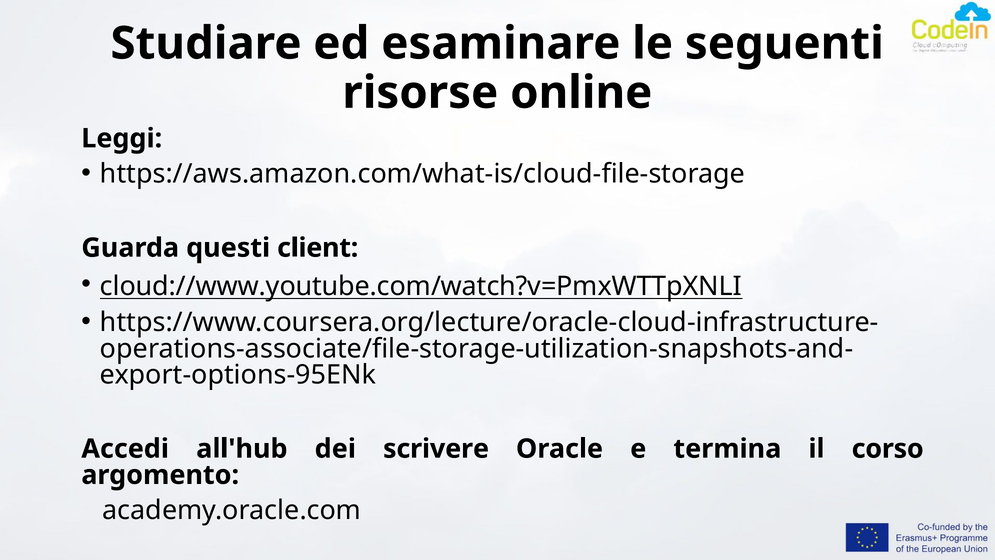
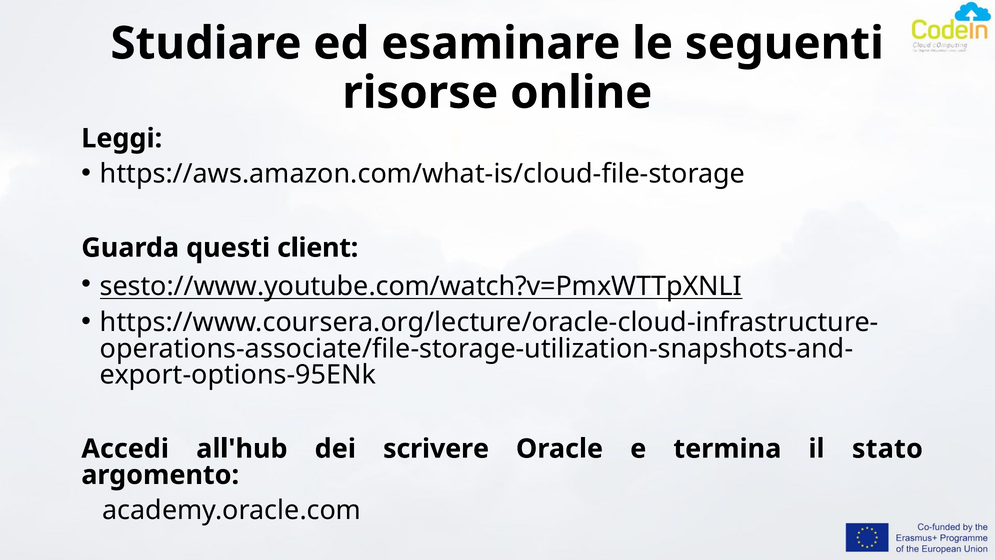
cloud://www.youtube.com/watch?v=PmxWTTpXNLI: cloud://www.youtube.com/watch?v=PmxWTTpXNLI -> sesto://www.youtube.com/watch?v=PmxWTTpXNLI (421, 286)
corso: corso -> stato (887, 449)
